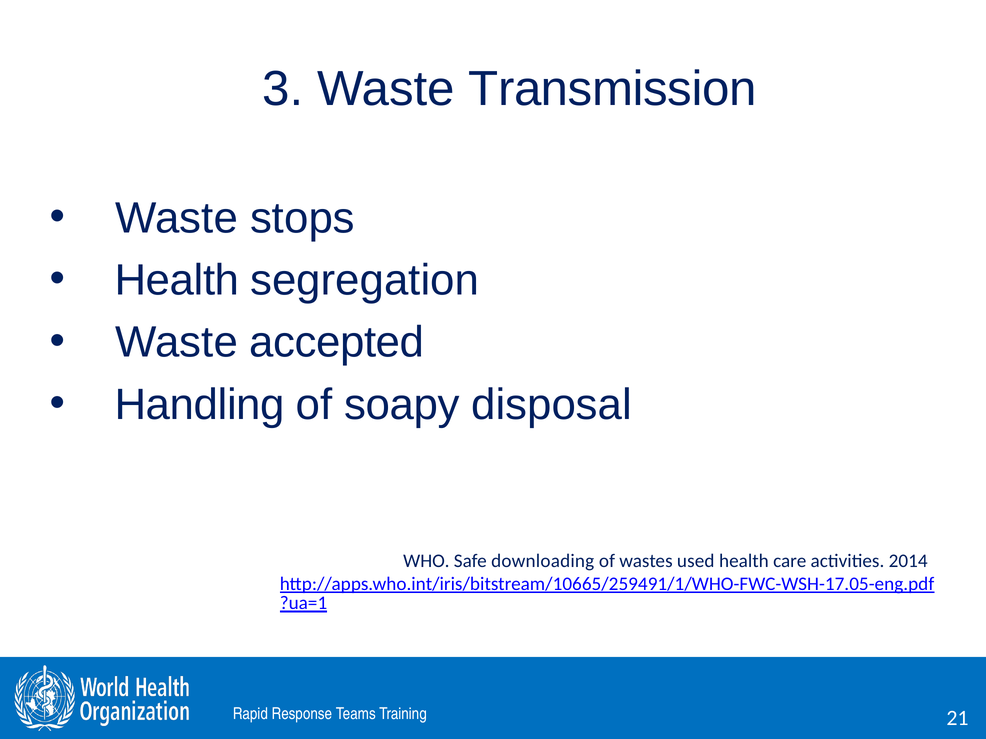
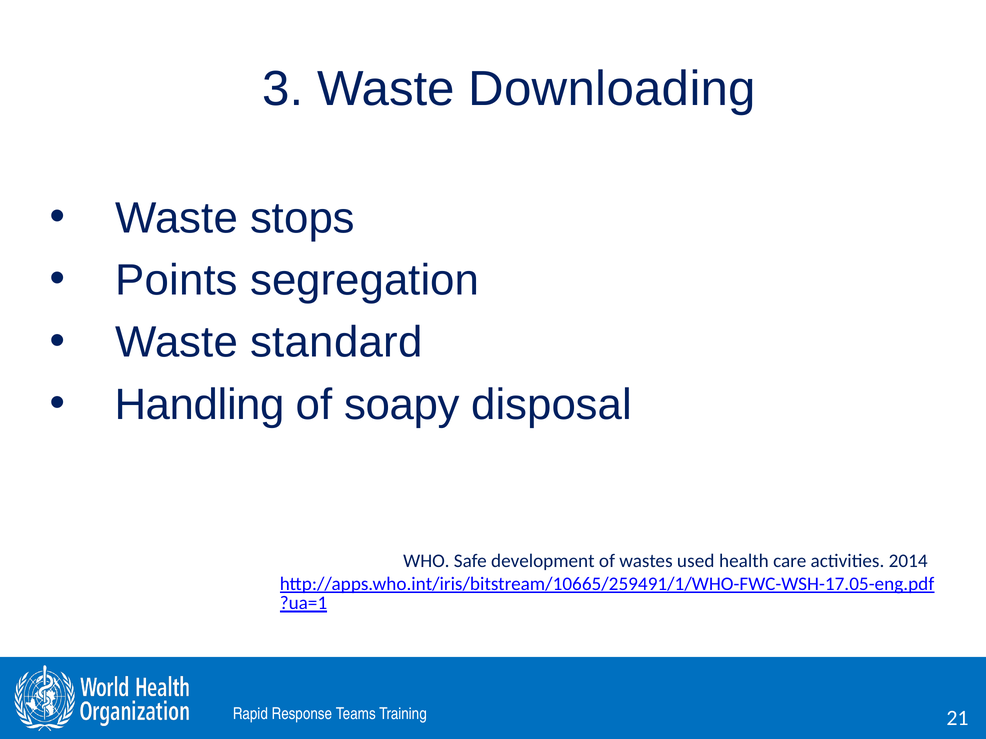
Transmission: Transmission -> Downloading (612, 89)
Health: Health -> Points (177, 281)
accepted: accepted -> standard (336, 343)
downloading: downloading -> development (543, 561)
